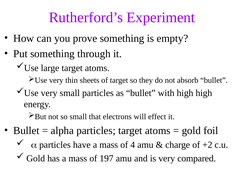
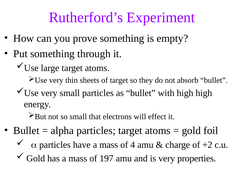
compared: compared -> properties (197, 158)
